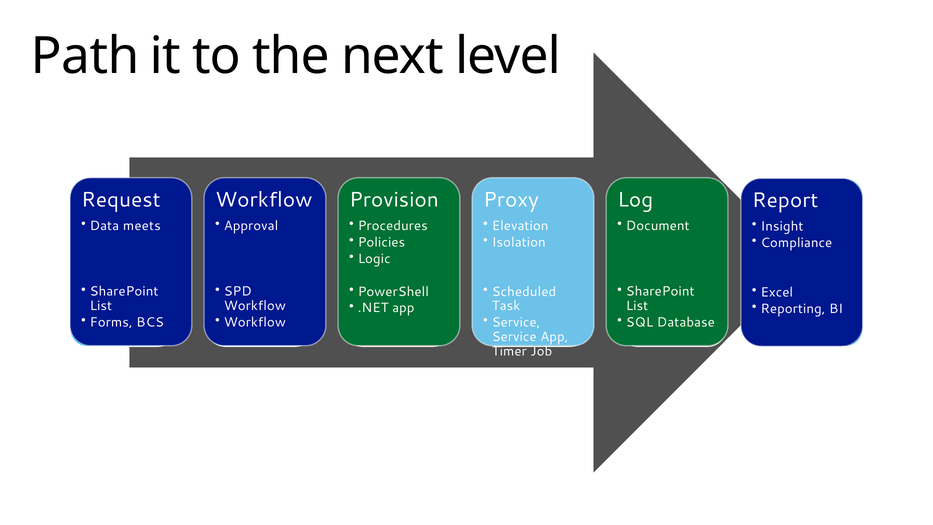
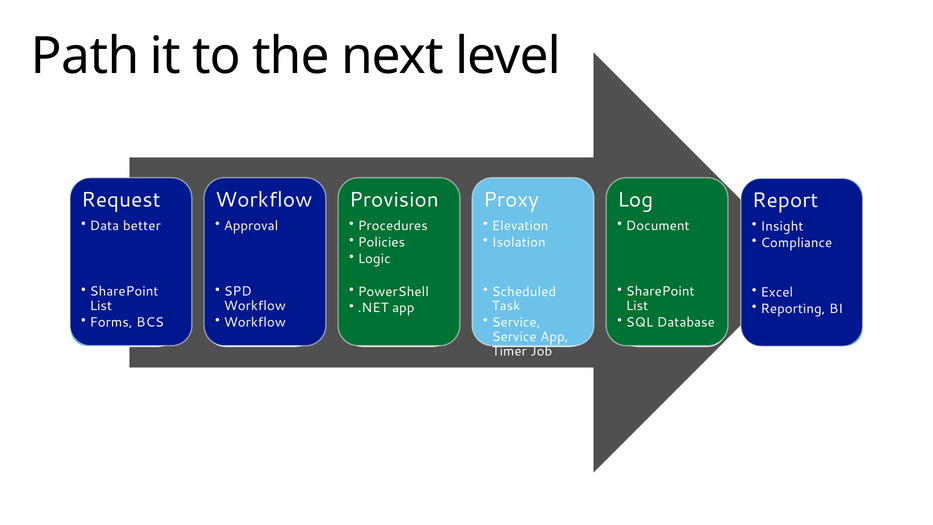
meets: meets -> better (142, 226)
